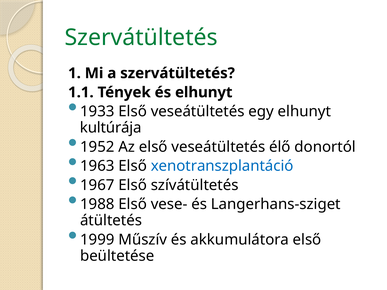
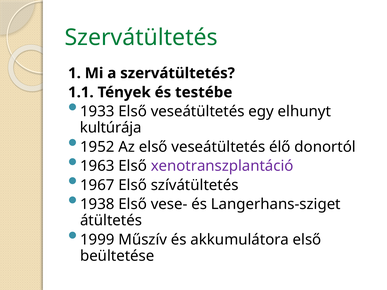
és elhunyt: elhunyt -> testébe (204, 92)
xenotranszplantáció colour: blue -> purple (222, 166)
1988: 1988 -> 1938 (97, 204)
